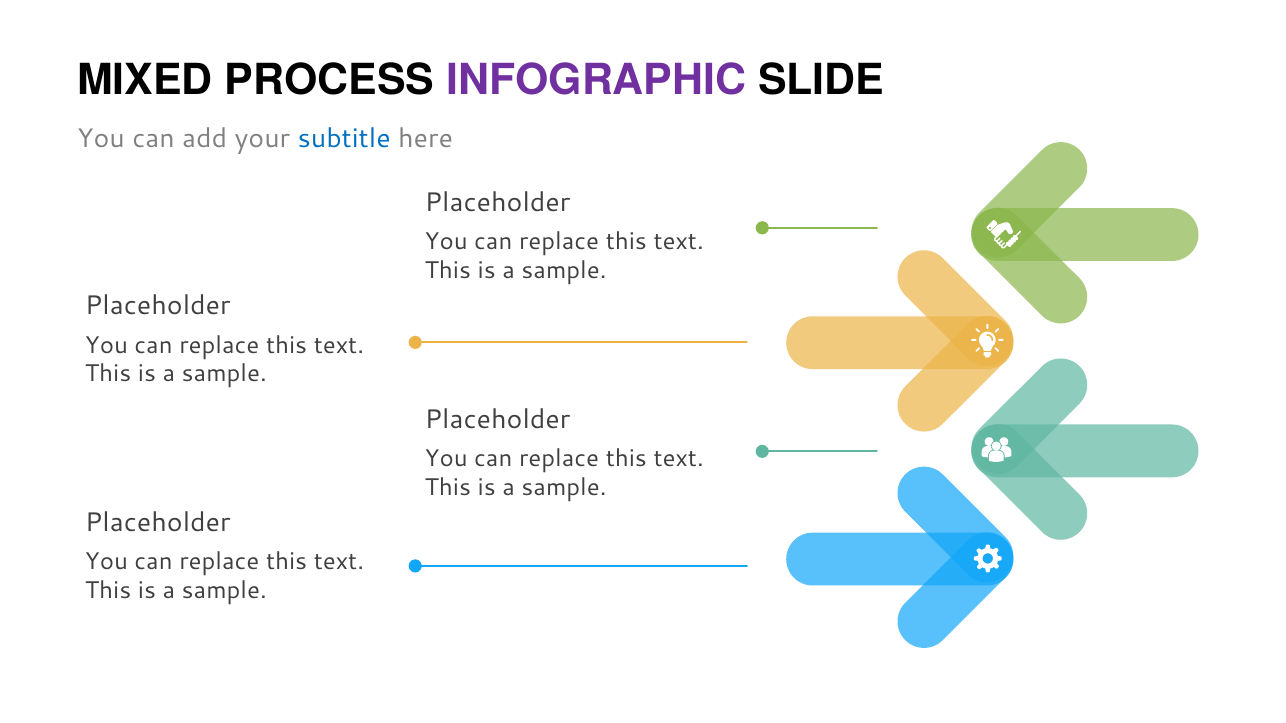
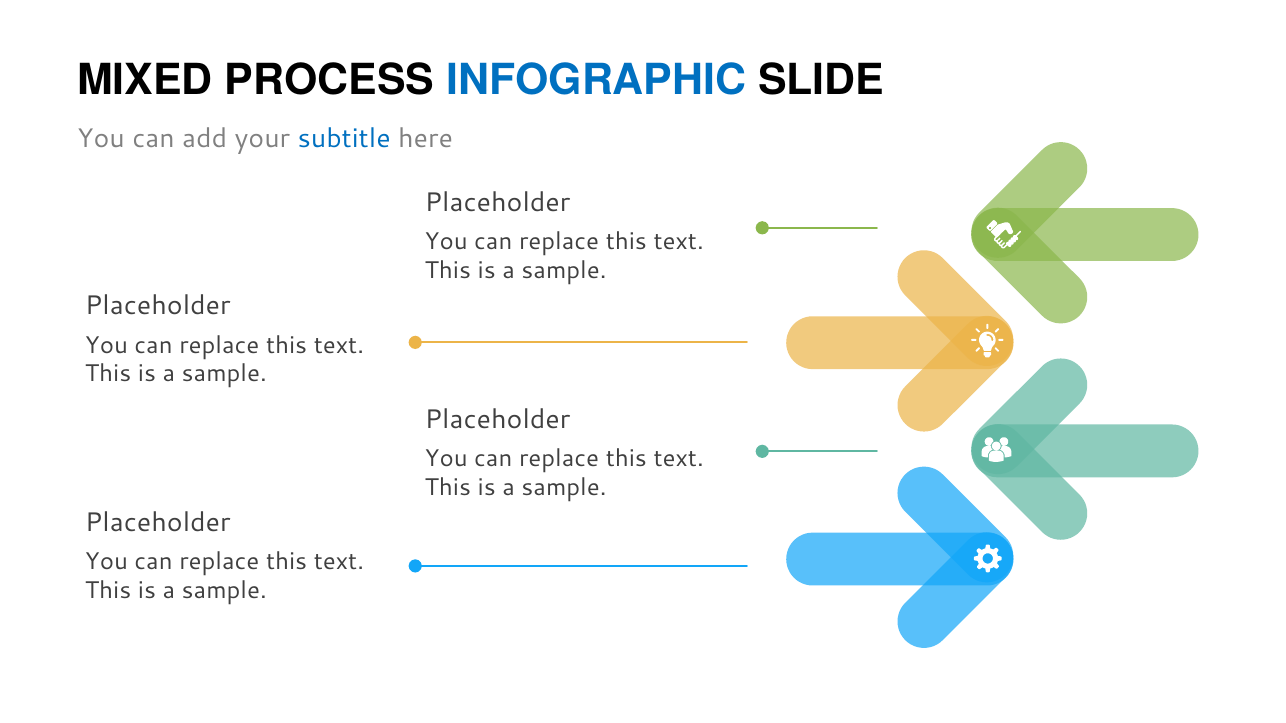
INFOGRAPHIC colour: purple -> blue (596, 80)
